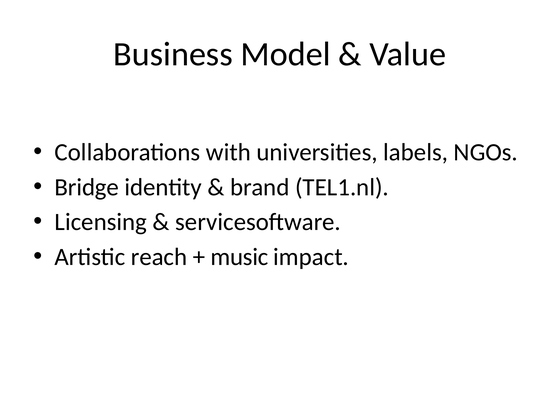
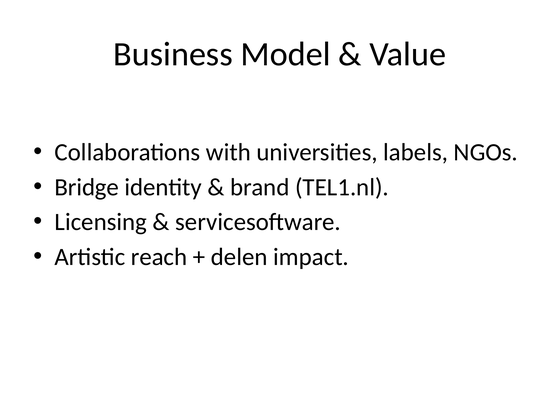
music: music -> delen (239, 257)
